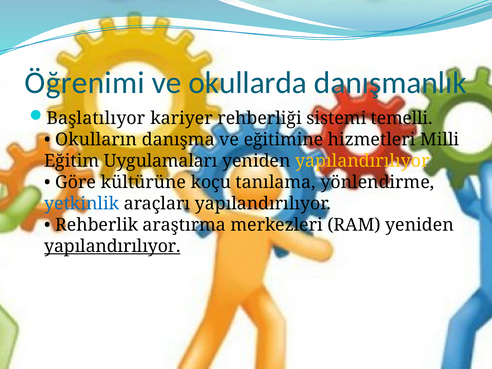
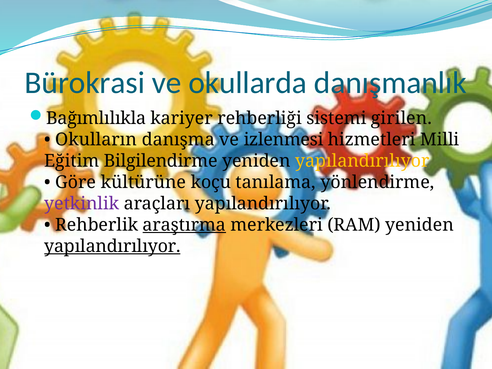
Öğrenimi: Öğrenimi -> Bürokrasi (85, 83)
Başlatılıyor: Başlatılıyor -> Bağımlılıkla (96, 118)
temelli: temelli -> girilen (401, 118)
eğitimine: eğitimine -> izlenmesi (284, 140)
Uygulamaları: Uygulamaları -> Bilgilendirme (161, 161)
yetkinlik colour: blue -> purple (82, 204)
araştırma underline: none -> present (184, 225)
